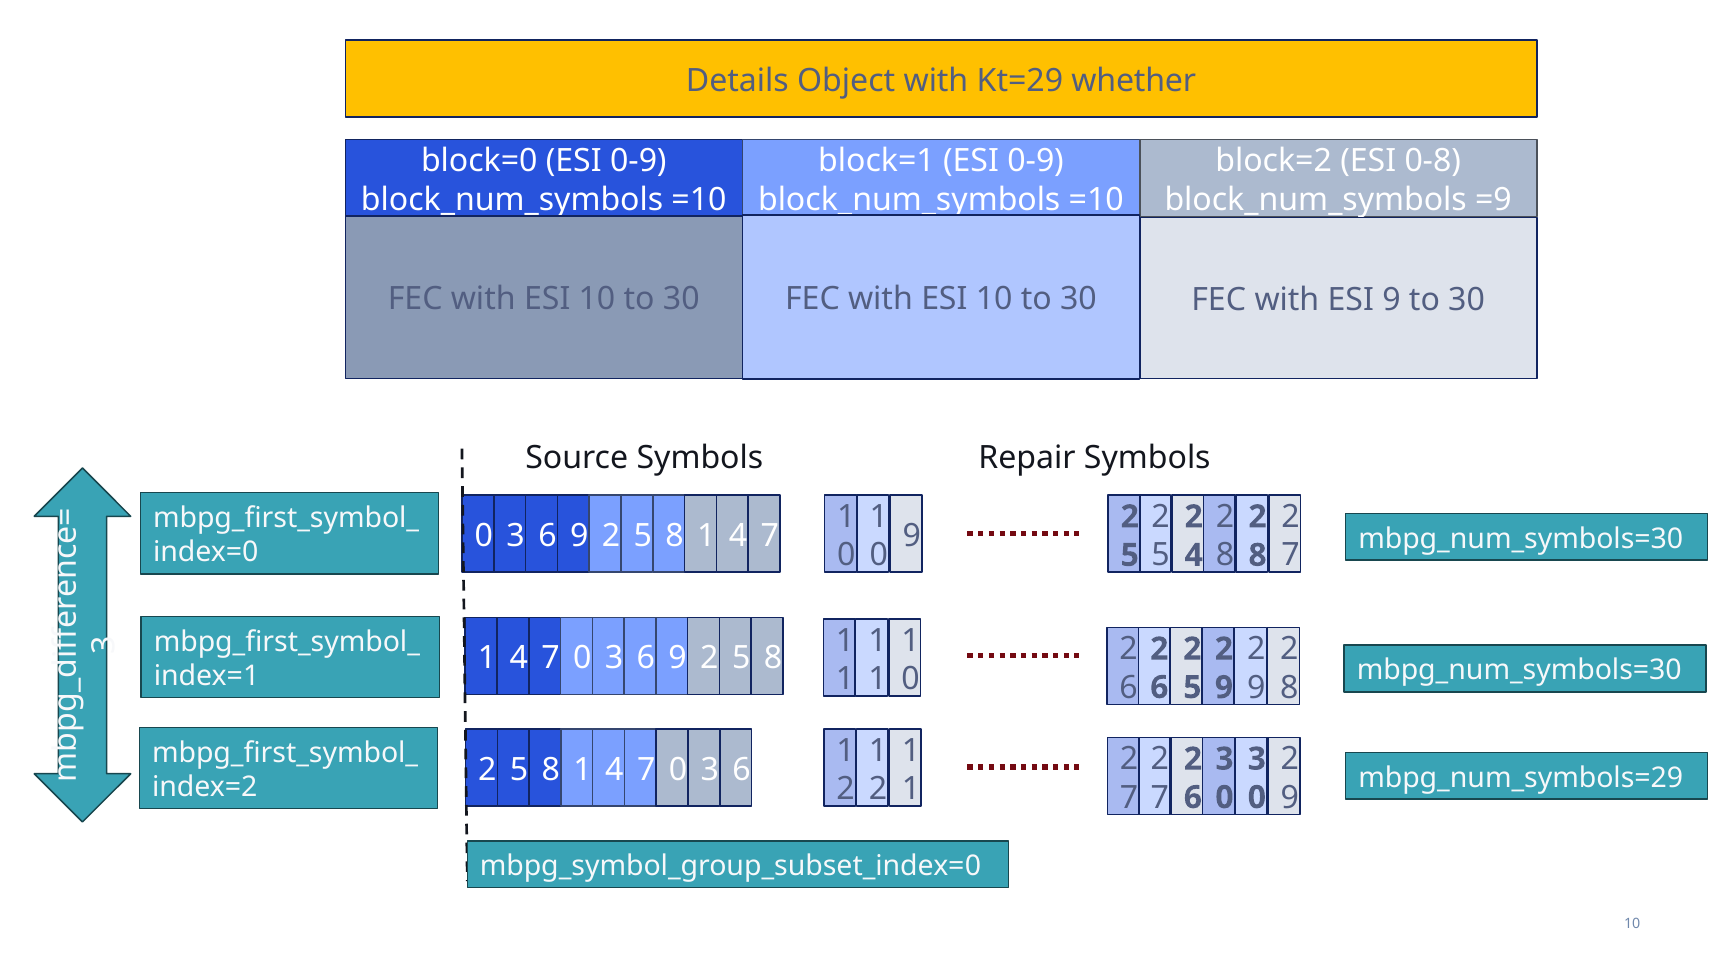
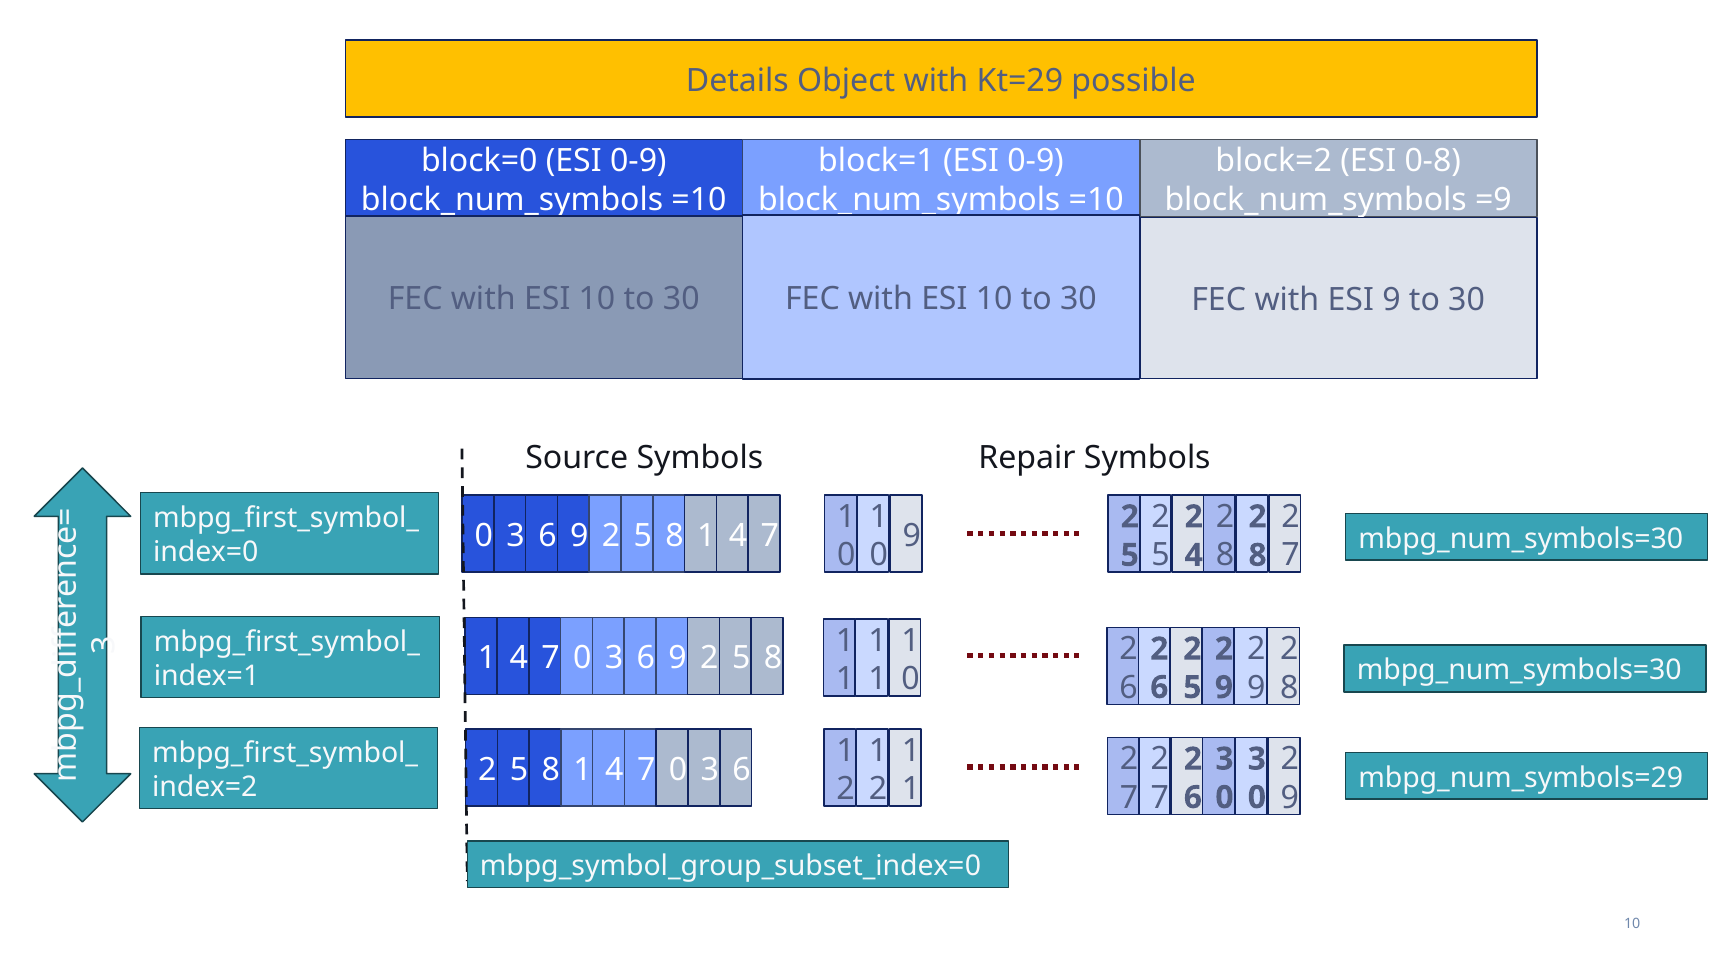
whether: whether -> possible (1134, 81)
